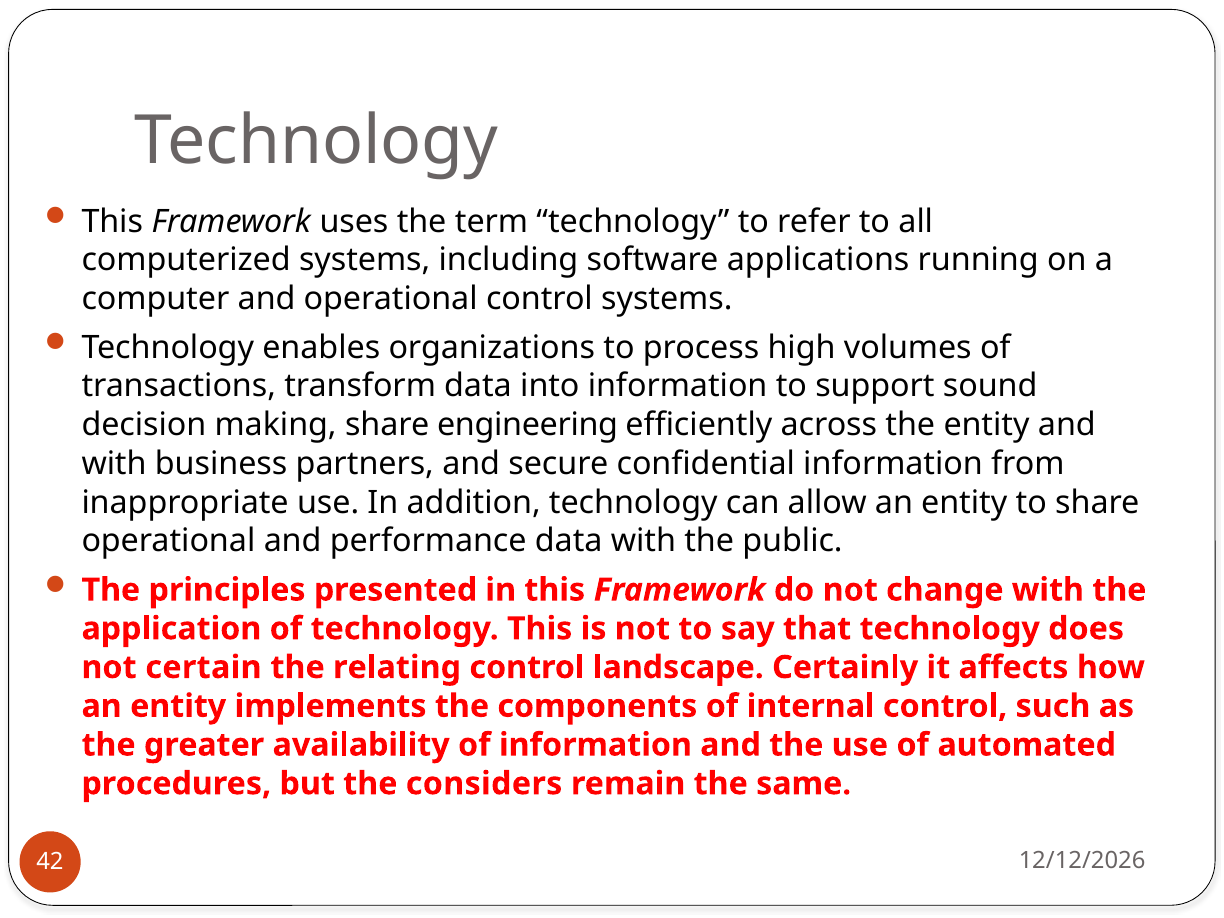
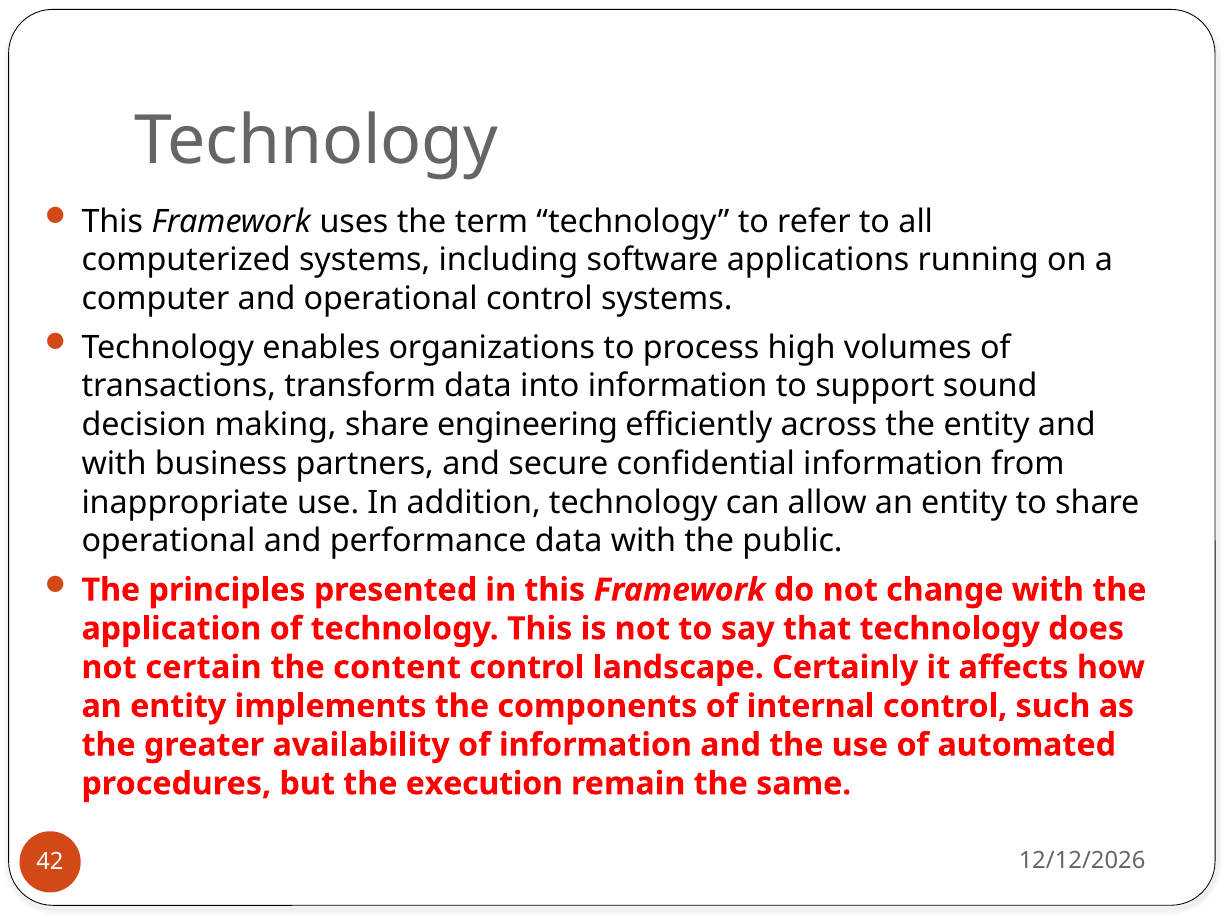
relating: relating -> content (397, 667)
considers: considers -> execution (484, 784)
